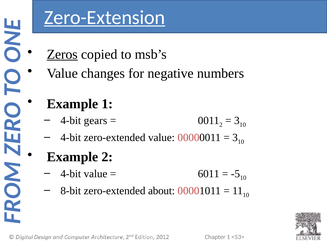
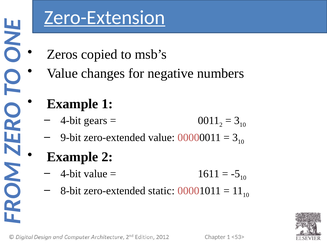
Zeros underline: present -> none (62, 54)
4-bit: 4-bit -> 9-bit (71, 138)
6011: 6011 -> 1611 (209, 174)
about: about -> static (161, 191)
